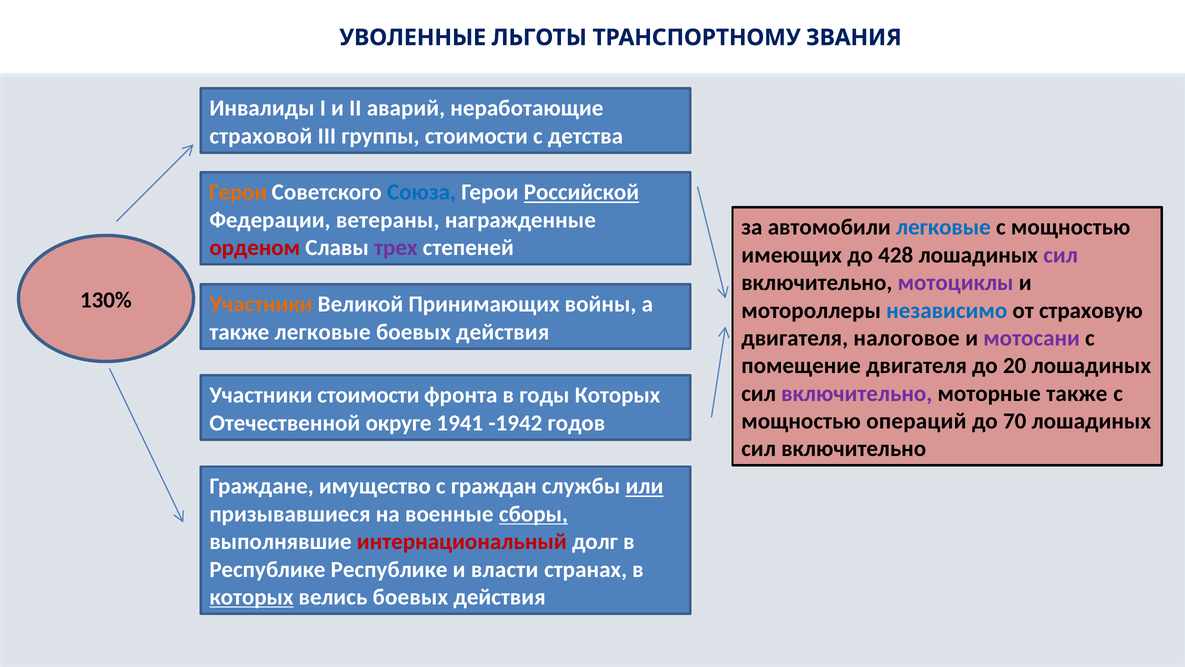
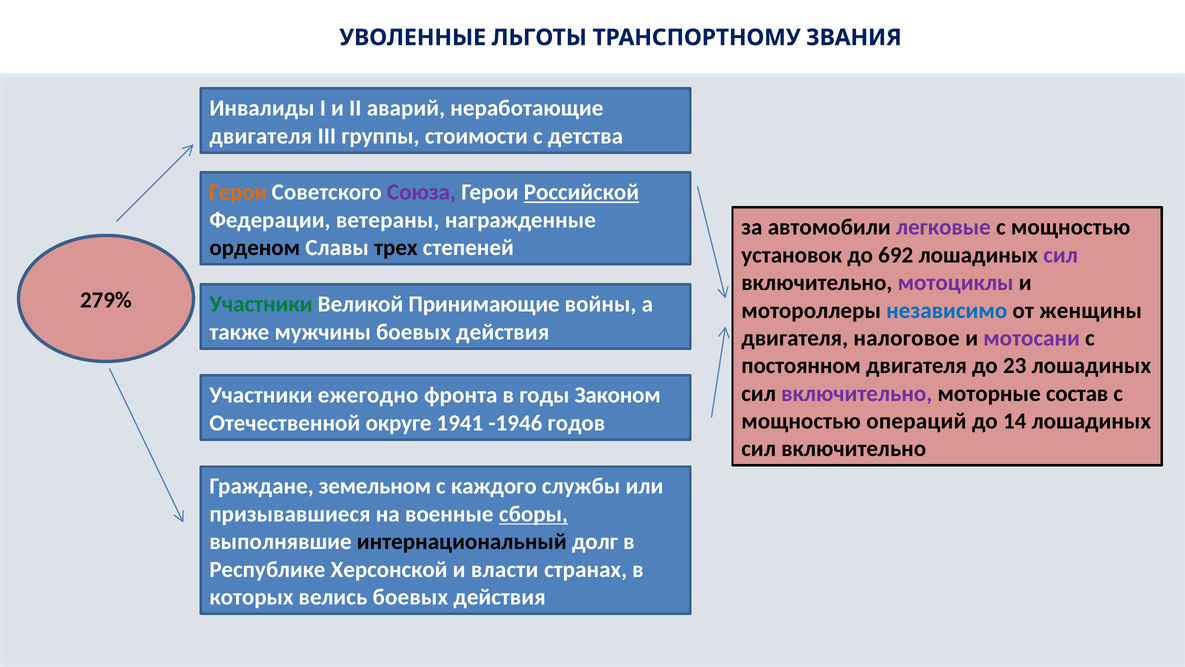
страховой: страховой -> двигателя (261, 136)
Союза colour: blue -> purple (421, 192)
легковые colour: blue -> purple (943, 227)
орденом colour: red -> black (255, 248)
трех colour: purple -> black (396, 248)
имеющих: имеющих -> установок (792, 255)
428: 428 -> 692 (896, 255)
130%: 130% -> 279% (106, 300)
Участники colour: orange -> green (261, 304)
Принимающих: Принимающих -> Принимающие (484, 304)
страховую: страховую -> женщины (1091, 310)
также легковые: легковые -> мужчины (323, 332)
помещение: помещение -> постоянном (801, 366)
20: 20 -> 23 (1015, 366)
моторные также: также -> состав (1077, 393)
Участники стоимости: стоимости -> ежегодно (368, 395)
годы Которых: Которых -> Законом (618, 395)
70: 70 -> 14 (1015, 421)
-1942: -1942 -> -1946 (515, 423)
имущество: имущество -> земельном (375, 486)
граждан: граждан -> каждого (494, 486)
или underline: present -> none (644, 486)
интернациональный colour: red -> black (462, 541)
Республике Республике: Республике -> Херсонской (389, 569)
которых underline: present -> none (251, 597)
